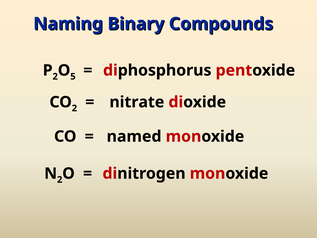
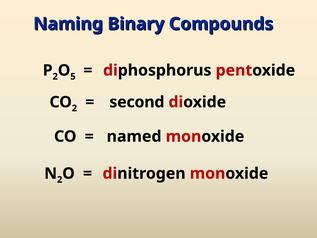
nitrate: nitrate -> second (137, 102)
